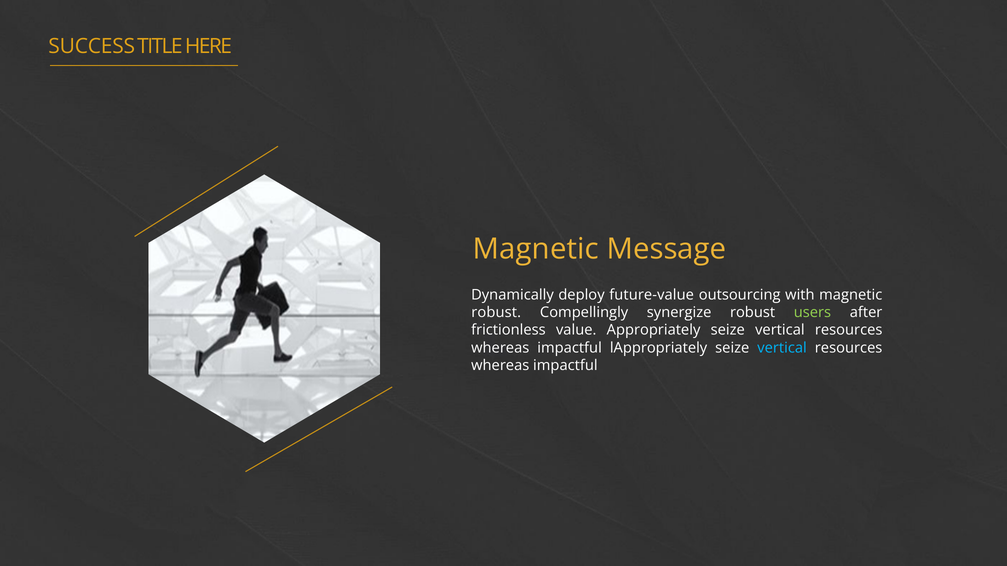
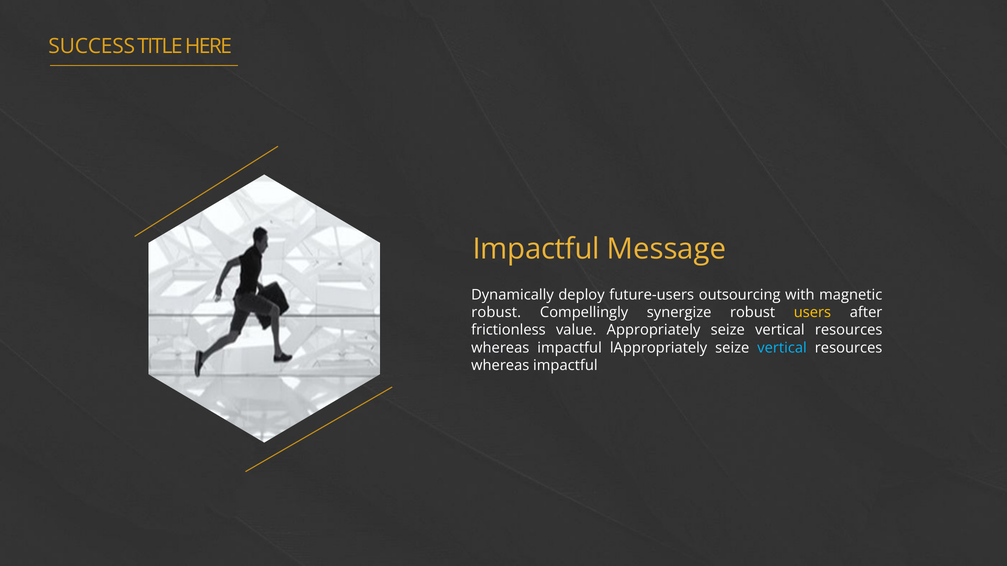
Magnetic: Magnetic -> Impactful (536, 249)
future-value: future-value -> future-users (652, 295)
users colour: light green -> yellow (812, 313)
